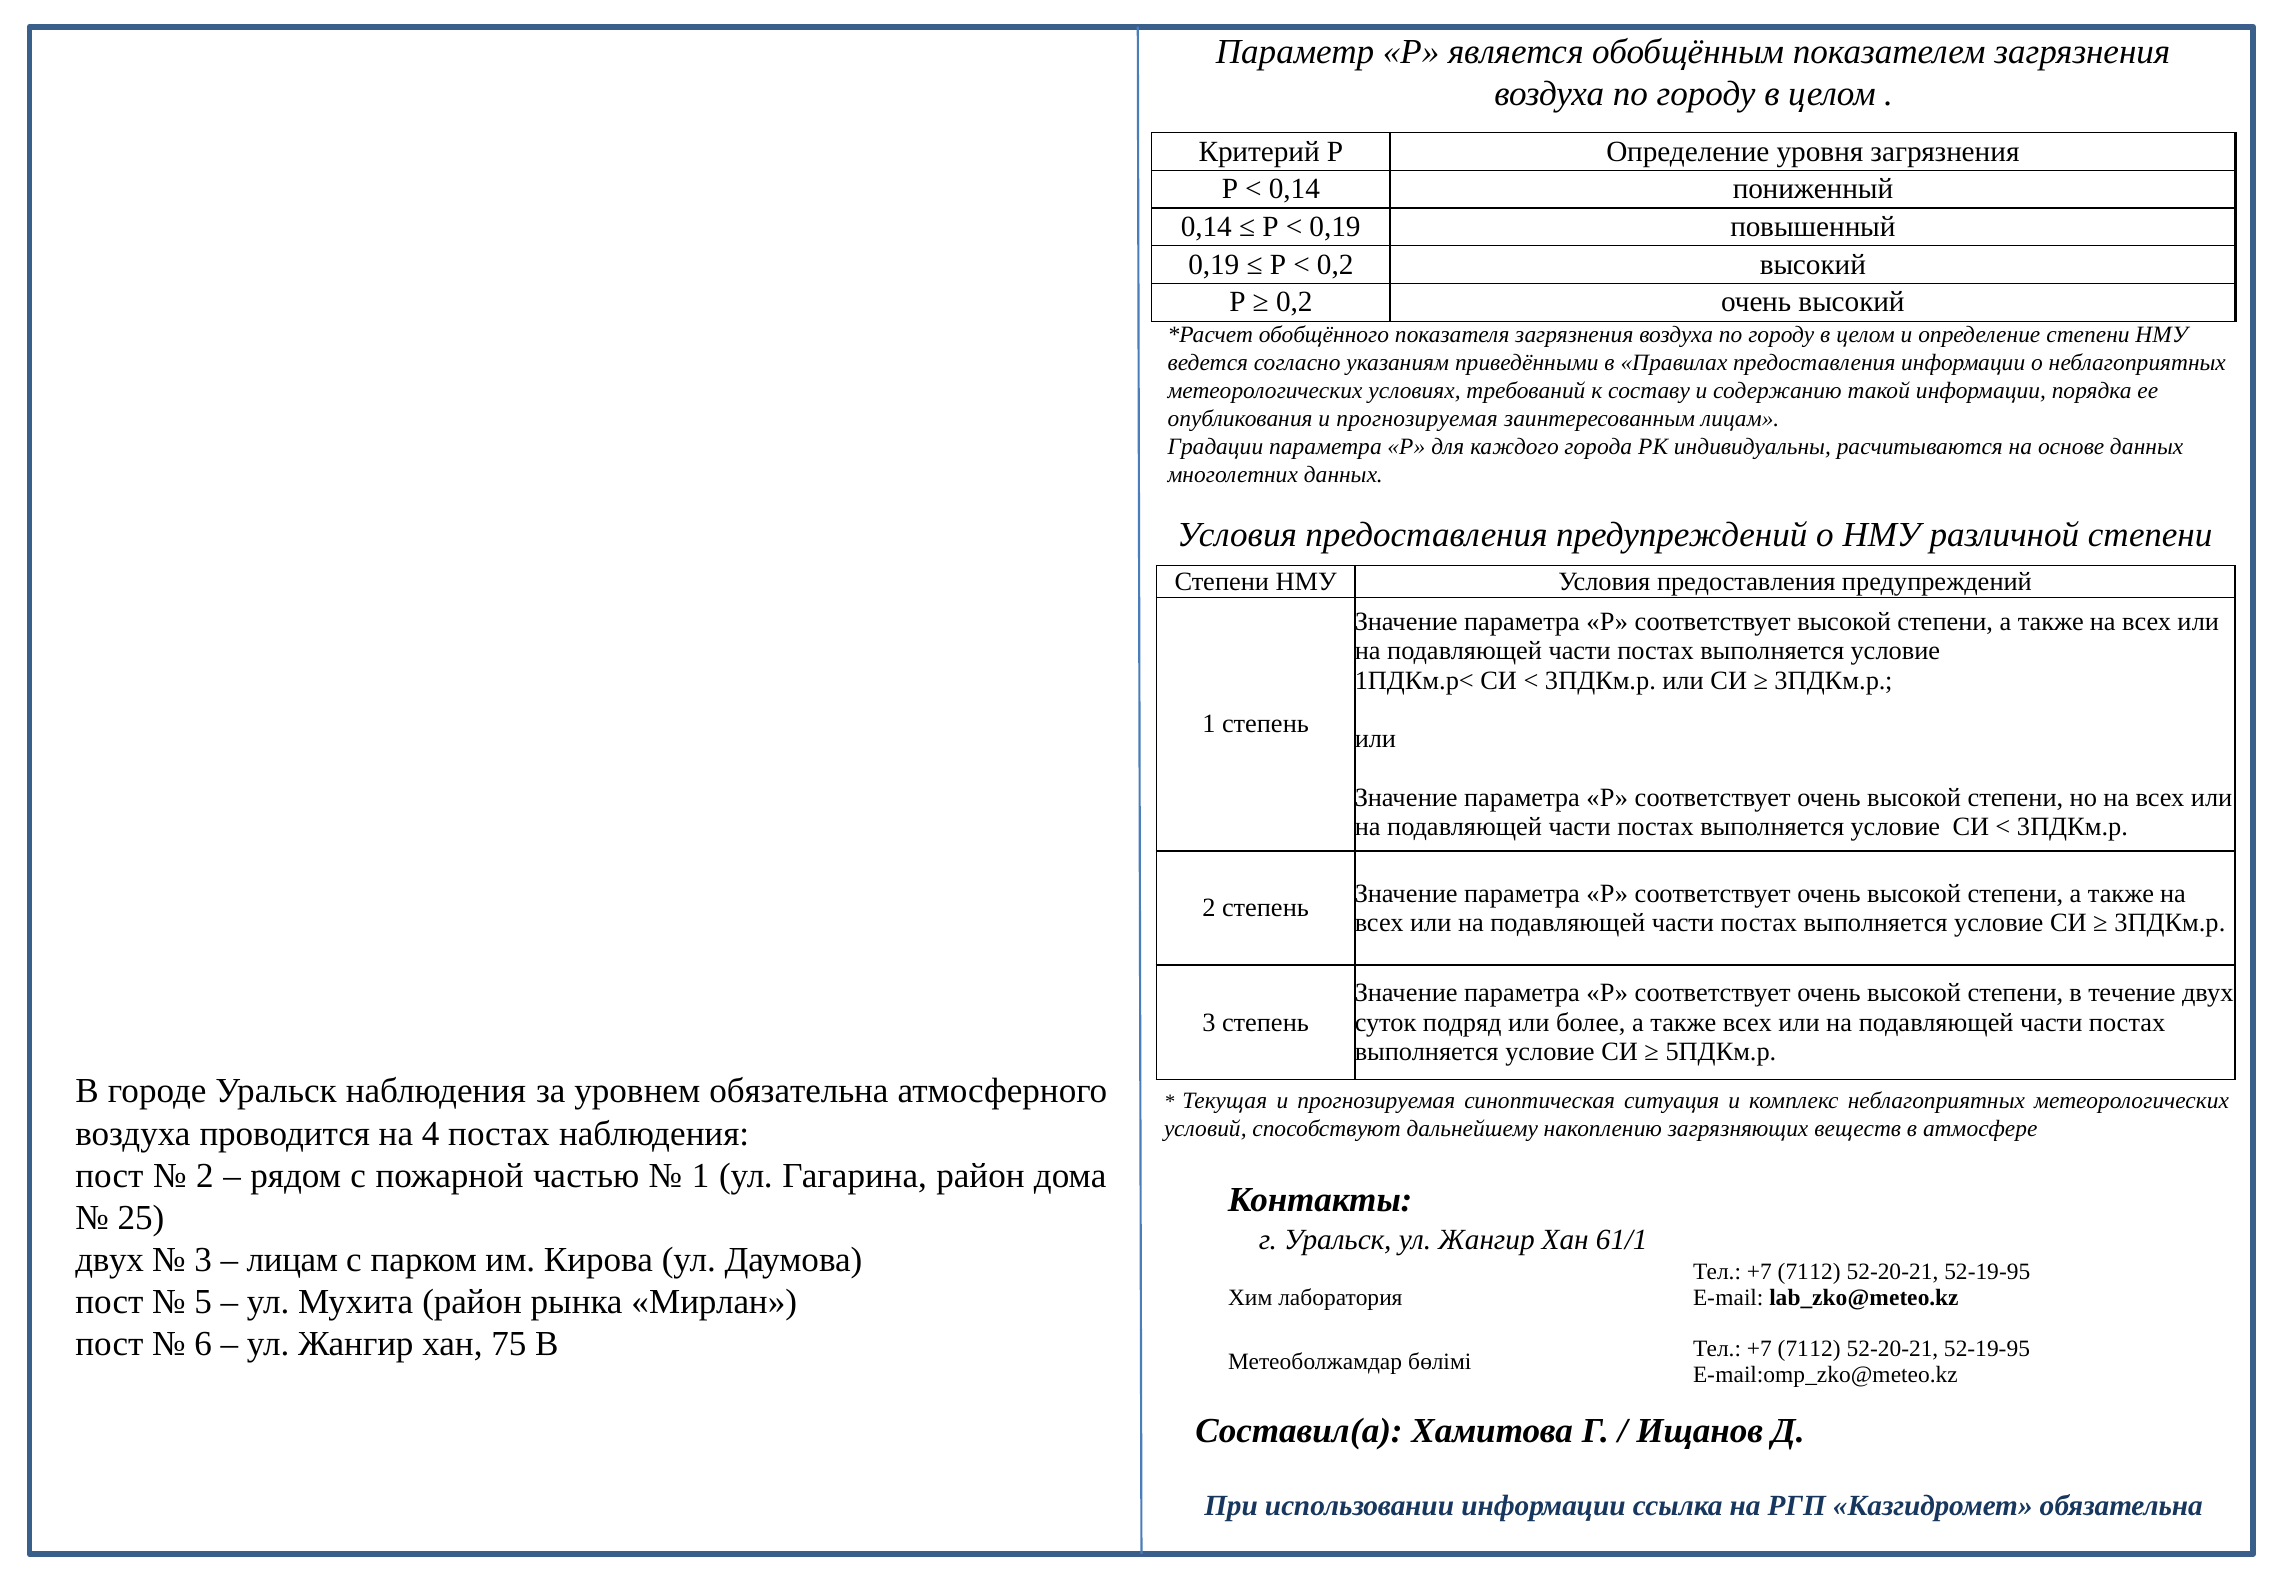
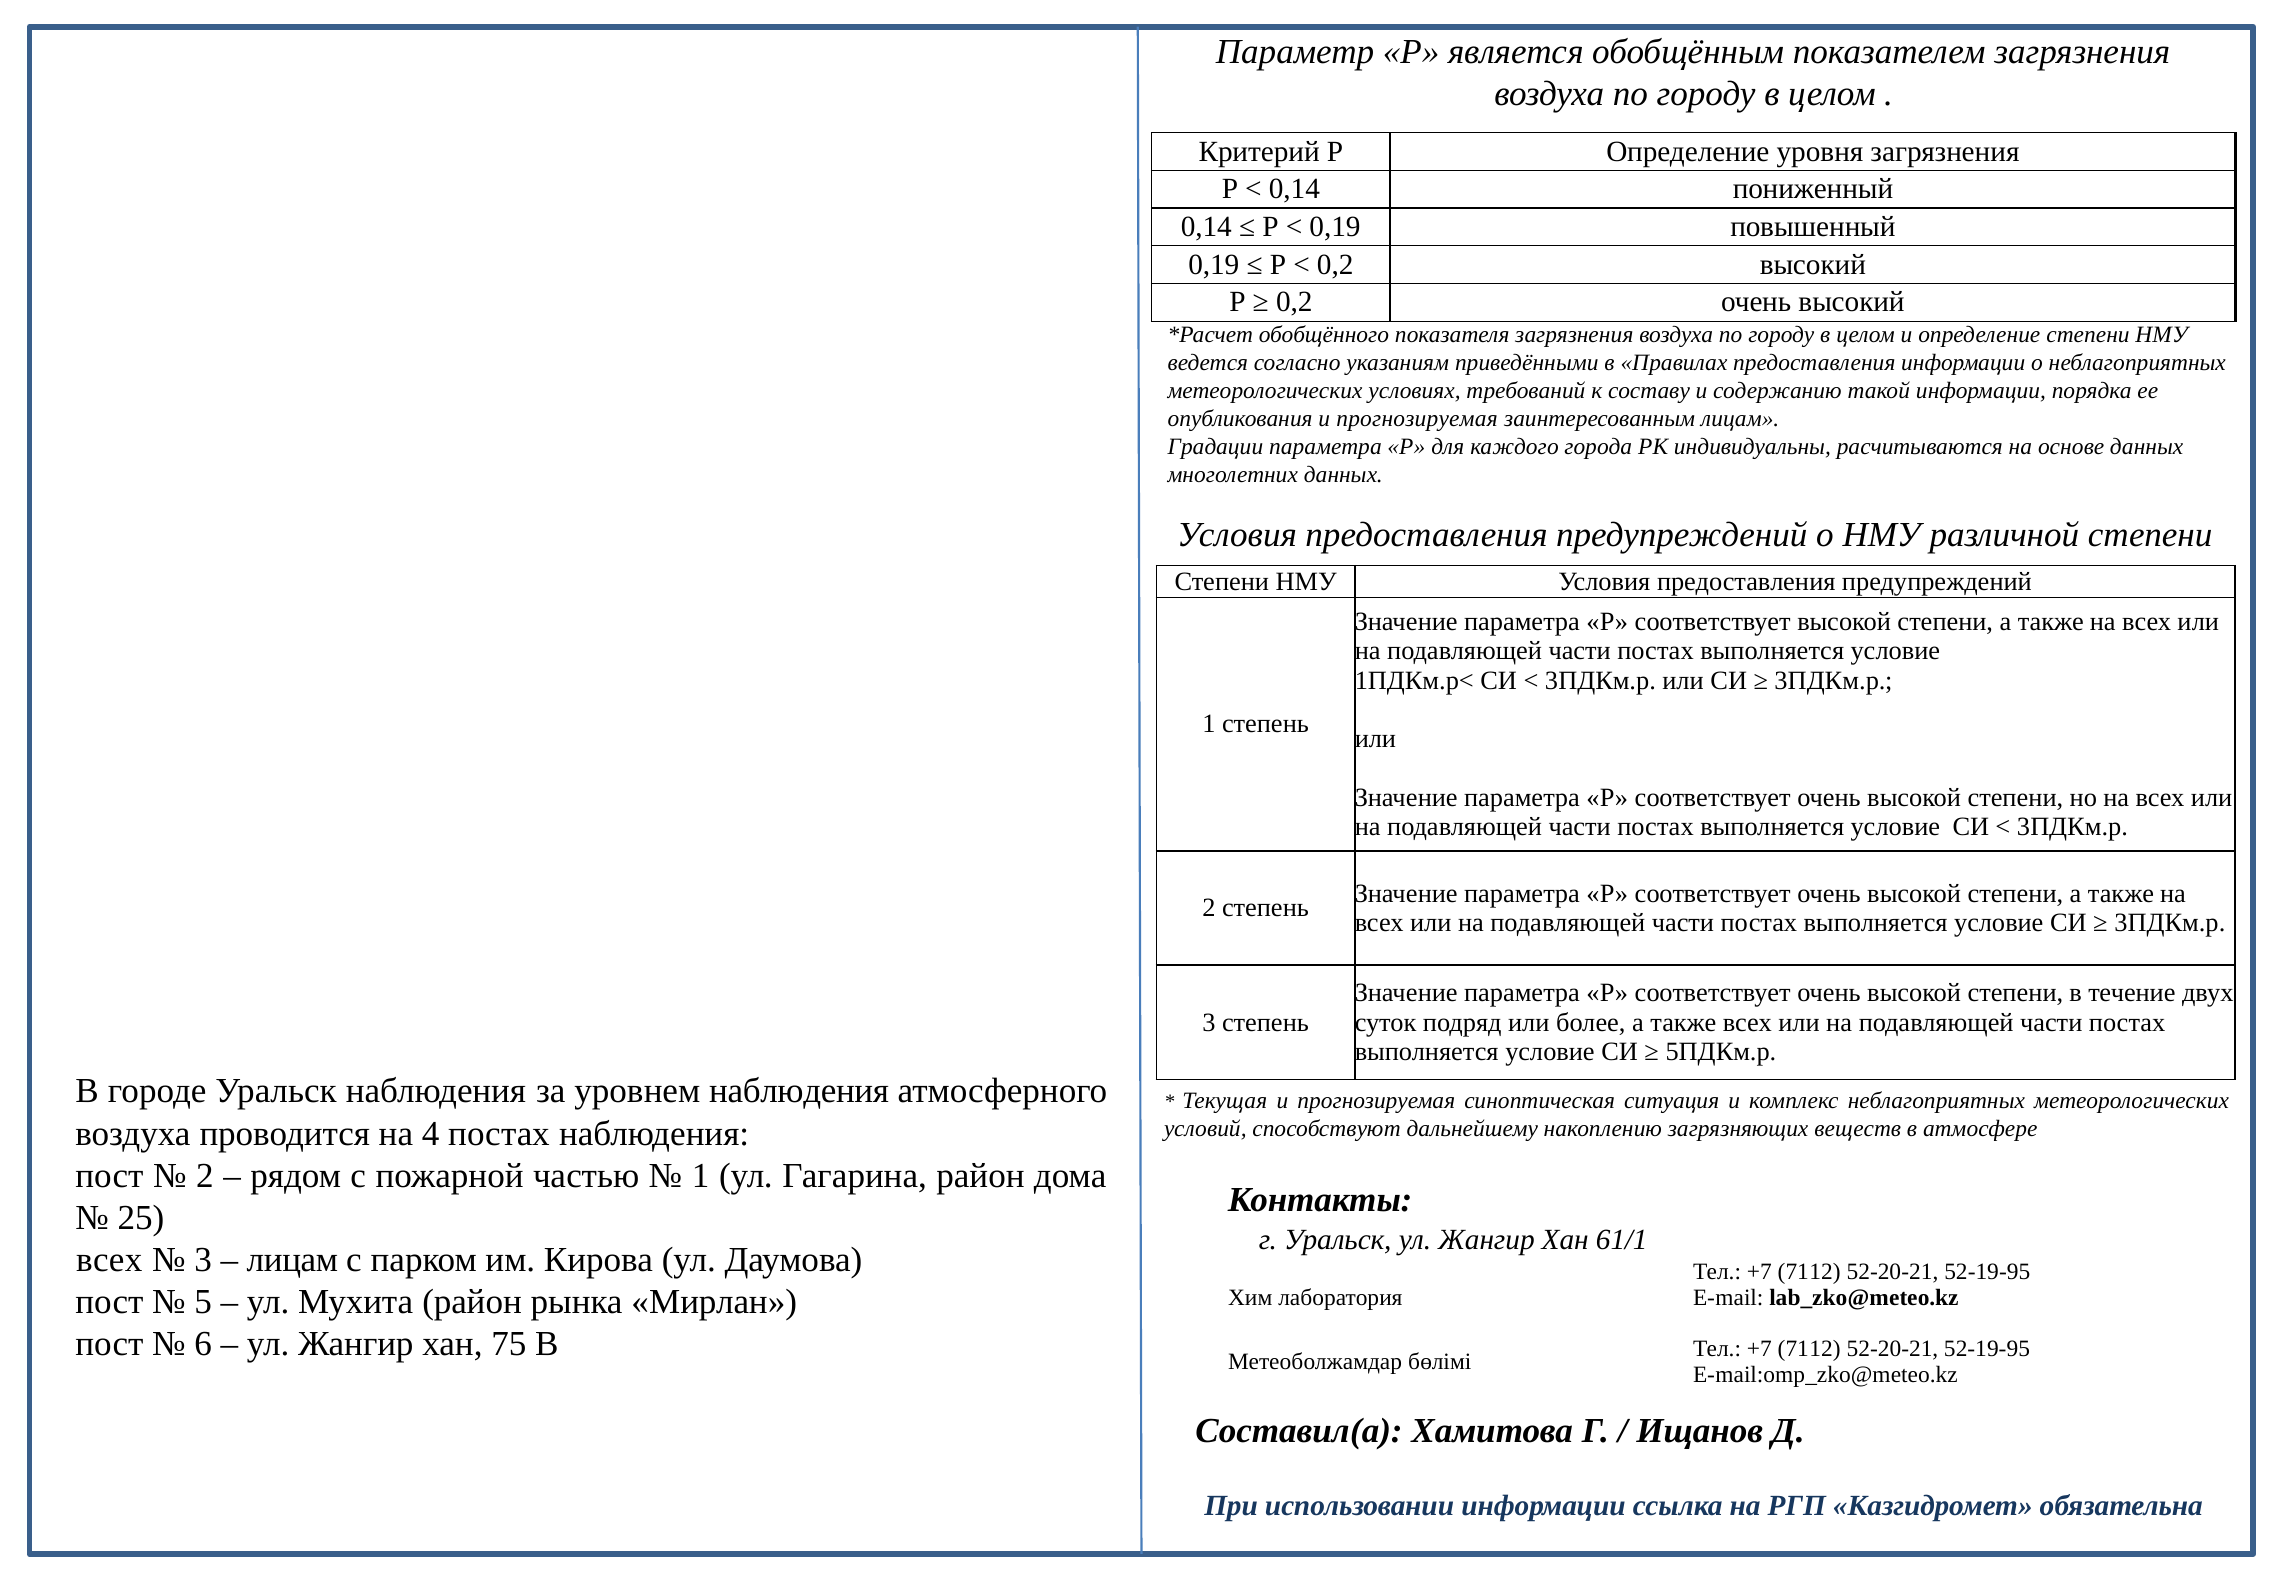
уровнем обязательна: обязательна -> наблюдения (799, 1091)
двух: двух -> всех (109, 1260)
